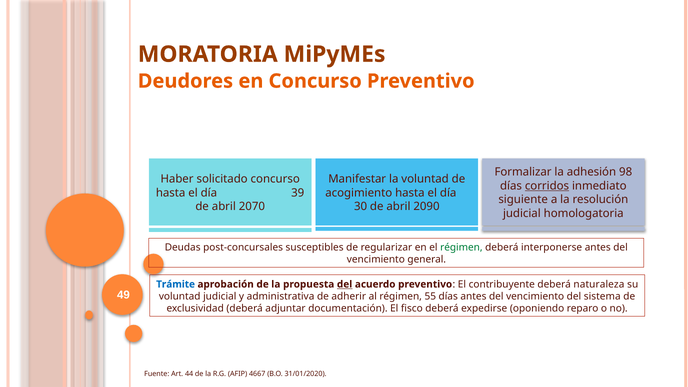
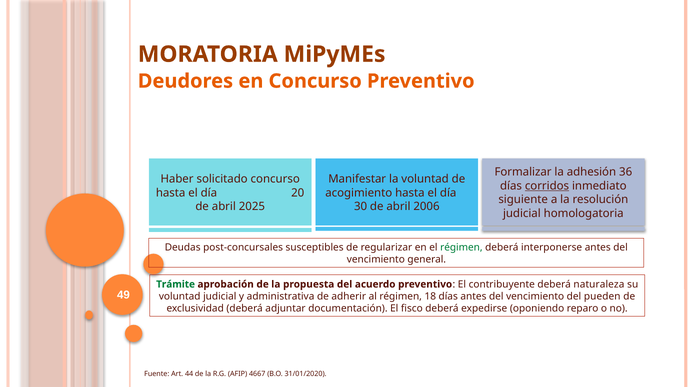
98: 98 -> 36 (626, 172)
39: 39 -> 20 (298, 193)
2070: 2070 -> 2025 (252, 206)
2090: 2090 -> 2006 (427, 206)
Trámite colour: blue -> green (176, 284)
del underline: present -> none (345, 284)
55: 55 -> 18 (430, 296)
sistema: sistema -> pueden (602, 296)
